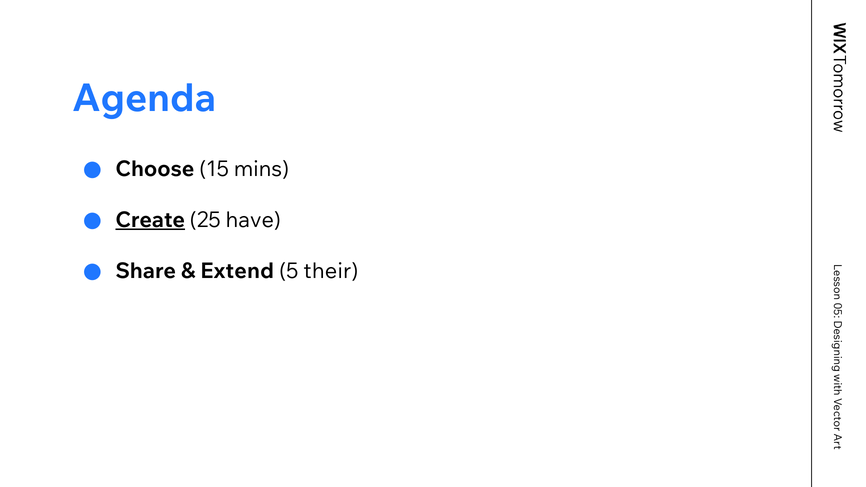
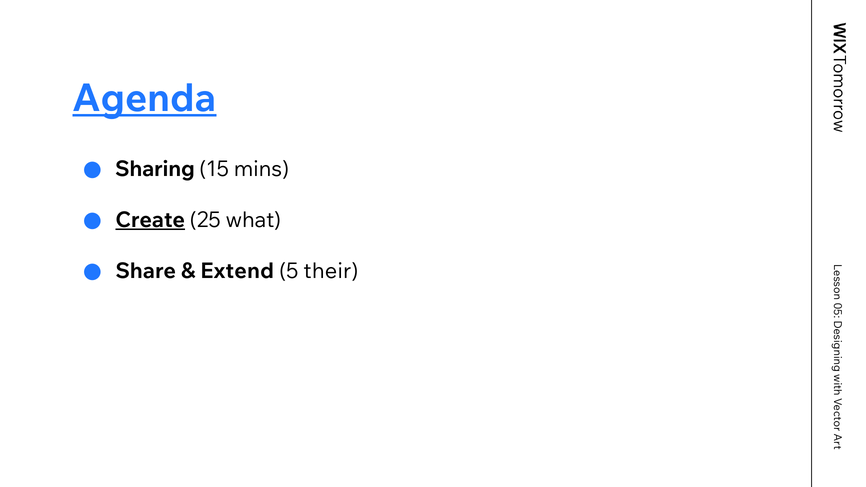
Agenda underline: none -> present (144, 99)
Choose: Choose -> Sharing (155, 169)
have: have -> what (253, 220)
